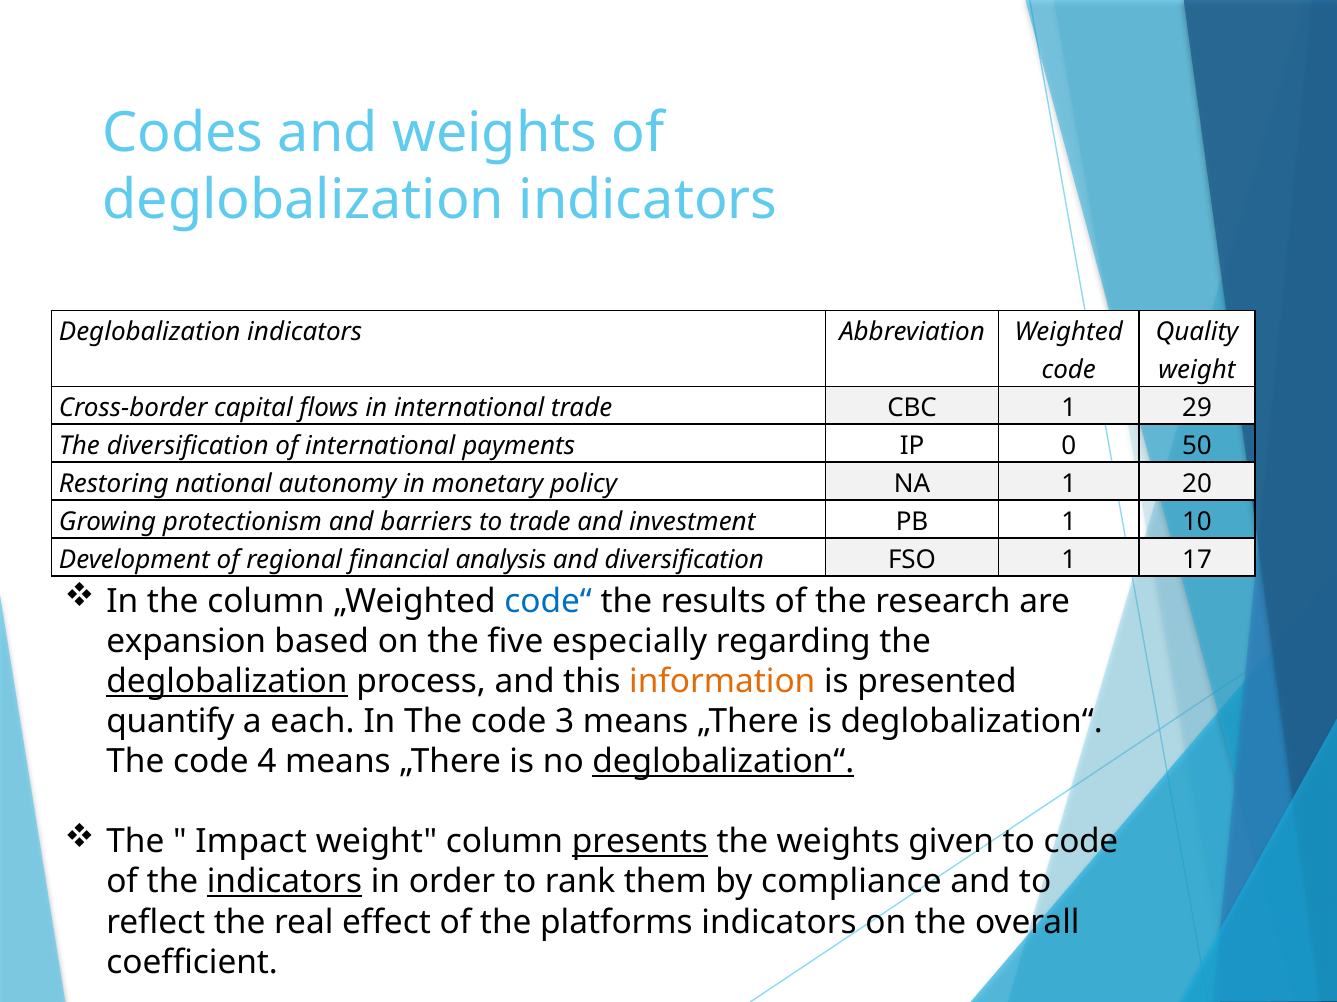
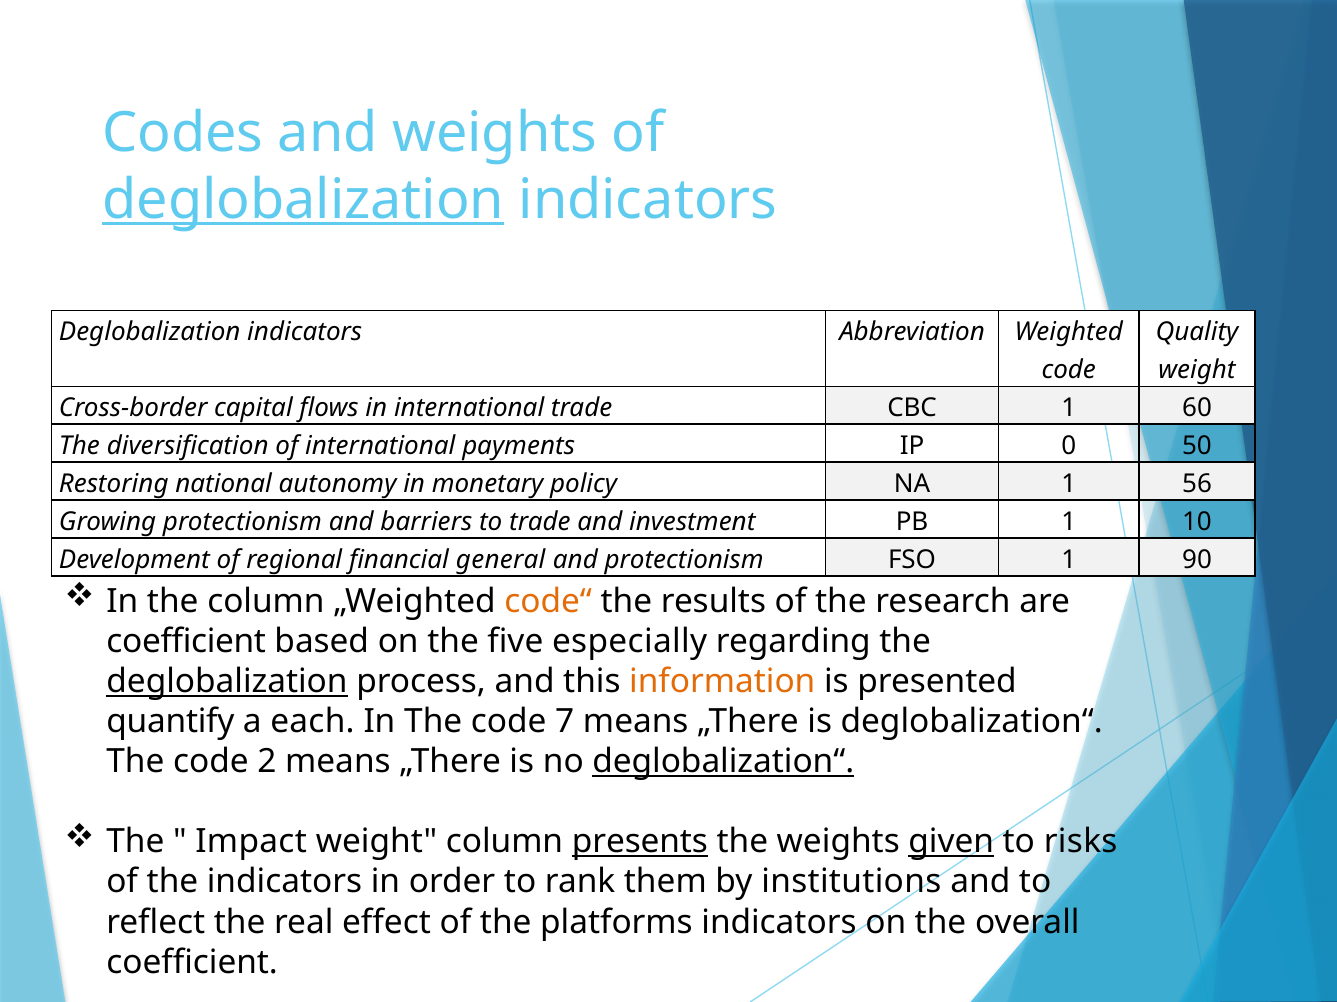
deglobalization underline: none -> present (303, 200)
29: 29 -> 60 (1197, 408)
20: 20 -> 56 (1197, 484)
analysis: analysis -> general (501, 560)
and diversification: diversification -> protectionism (684, 560)
17: 17 -> 90 (1197, 560)
code“ colour: blue -> orange (548, 602)
expansion: expansion -> coefficient (186, 642)
3: 3 -> 7 (565, 722)
4: 4 -> 2 (267, 762)
given underline: none -> present (951, 842)
to code: code -> risks (1081, 842)
indicators underline: present -> none (285, 883)
compliance: compliance -> institutions (851, 883)
